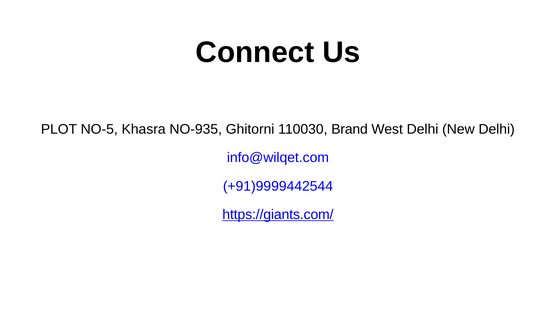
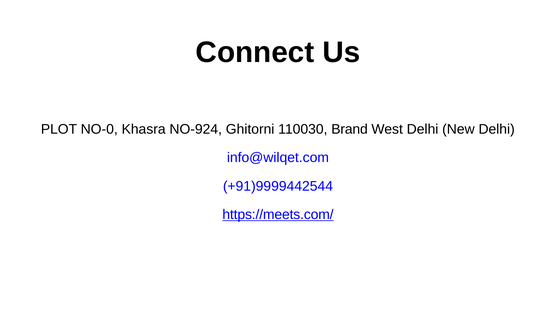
NO-5: NO-5 -> NO-0 (99, 129)
NO-935: NO-935 -> NO-924 (196, 129)
https://giants.com/: https://giants.com/ -> https://meets.com/ (278, 214)
